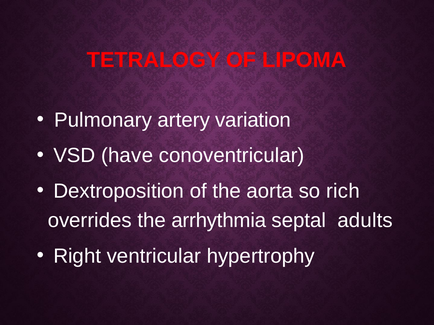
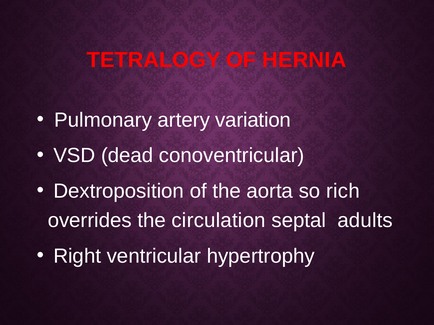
LIPOMA: LIPOMA -> HERNIA (304, 60)
have: have -> dead (127, 156)
arrhythmia: arrhythmia -> circulation (219, 221)
